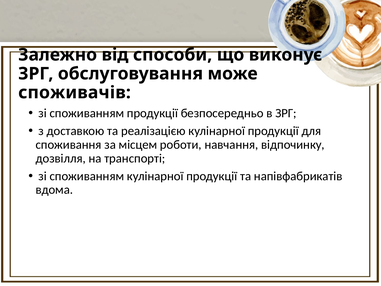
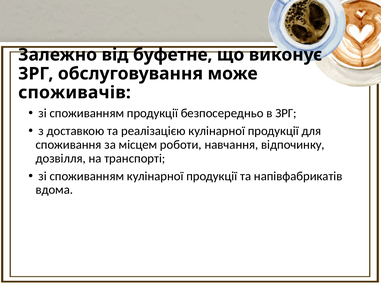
способи: способи -> буфетне (173, 55)
